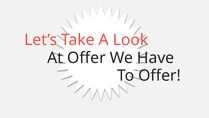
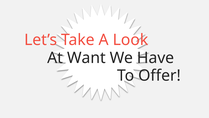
At Offer: Offer -> Want (86, 58)
